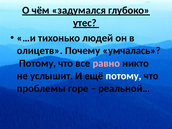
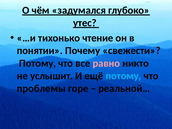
людей: людей -> чтение (98, 38)
олицетв: олицетв -> понятии (40, 51)
умчалась: умчалась -> свежести (132, 51)
потому colour: white -> light blue (123, 76)
